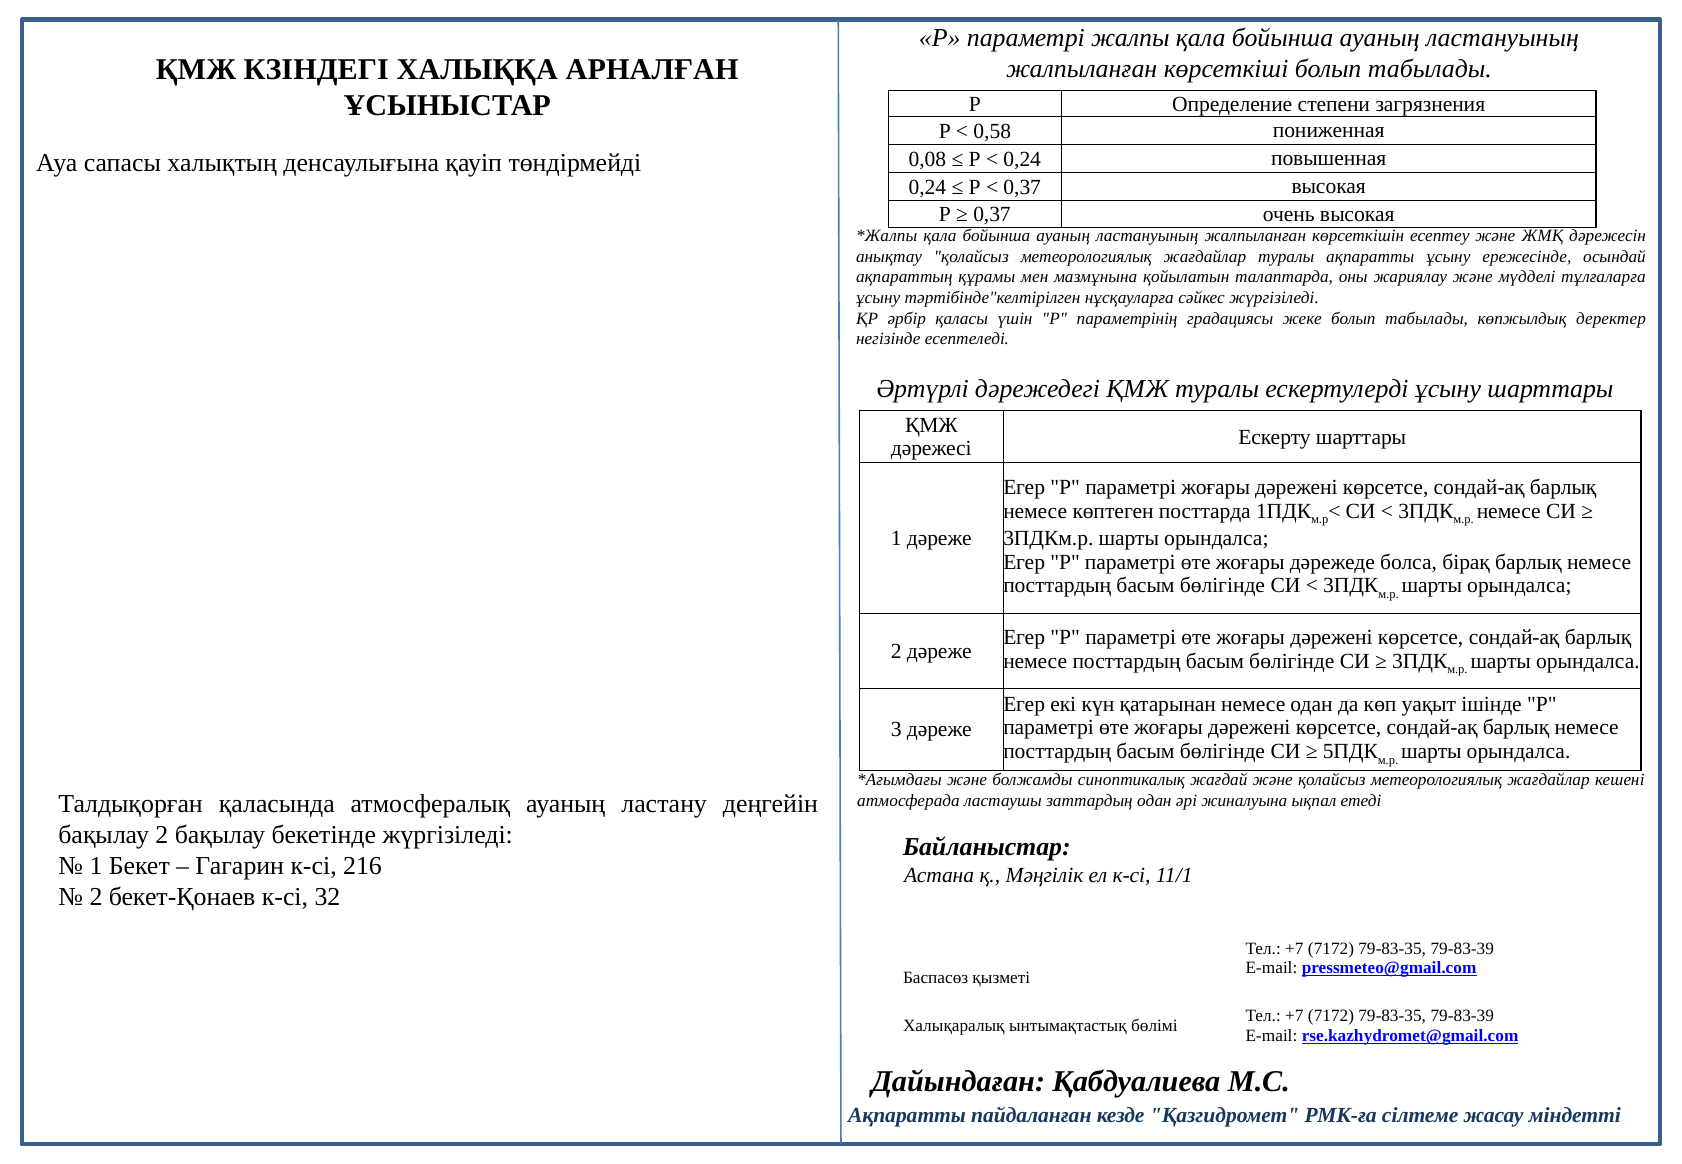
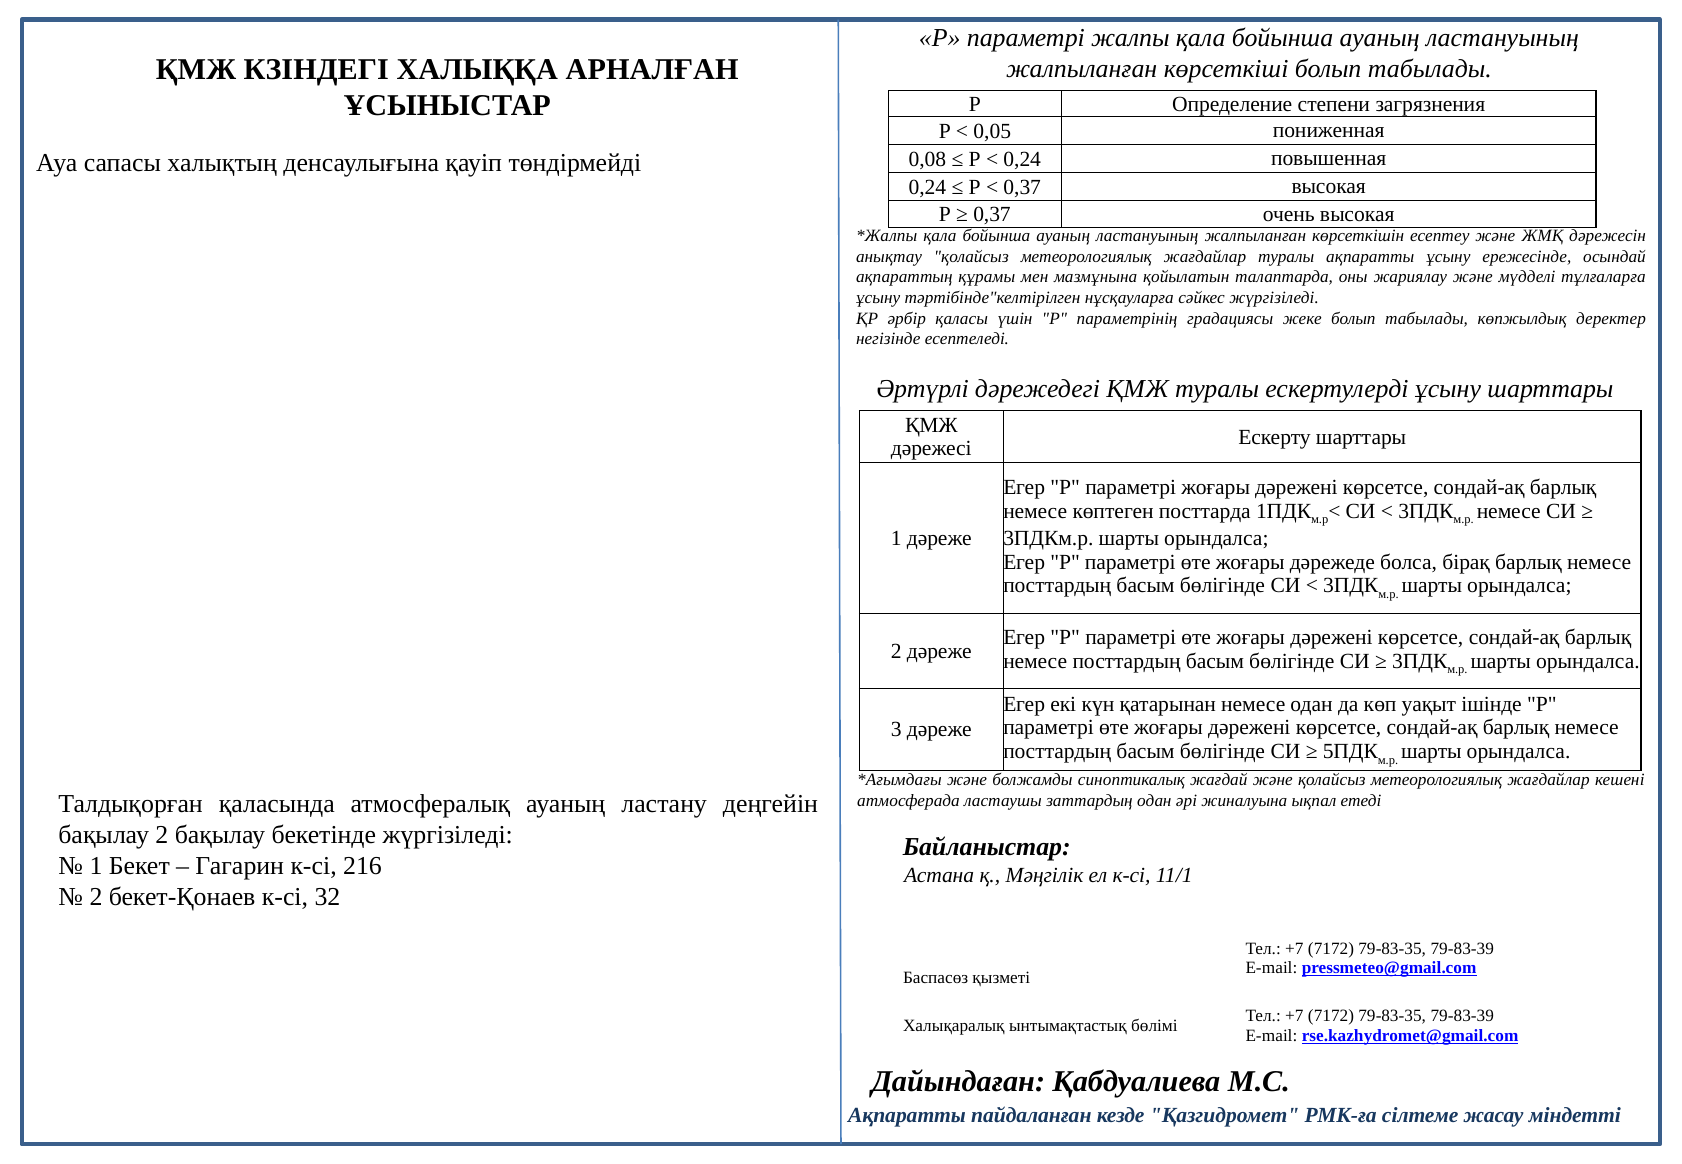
0,58: 0,58 -> 0,05 (992, 132)
